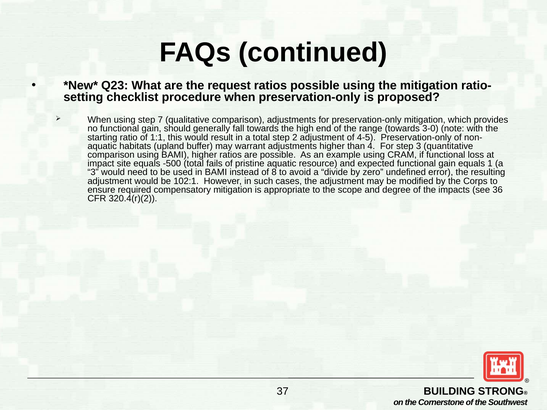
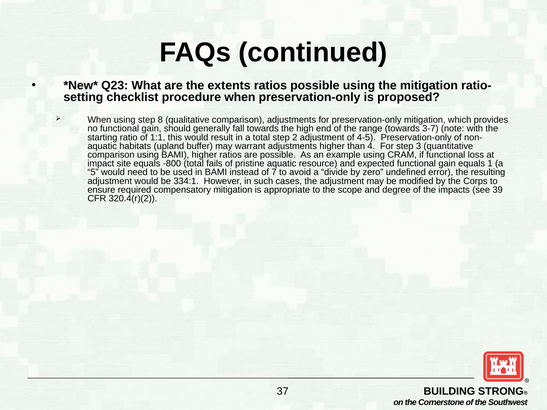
request: request -> extents (229, 86)
7: 7 -> 8 (160, 120)
3-0: 3-0 -> 3-7 (430, 129)
-500: -500 -> -800 (172, 164)
3: 3 -> 5 (93, 172)
8: 8 -> 7 (274, 172)
102:1: 102:1 -> 334:1 (186, 181)
36: 36 -> 39 (498, 190)
